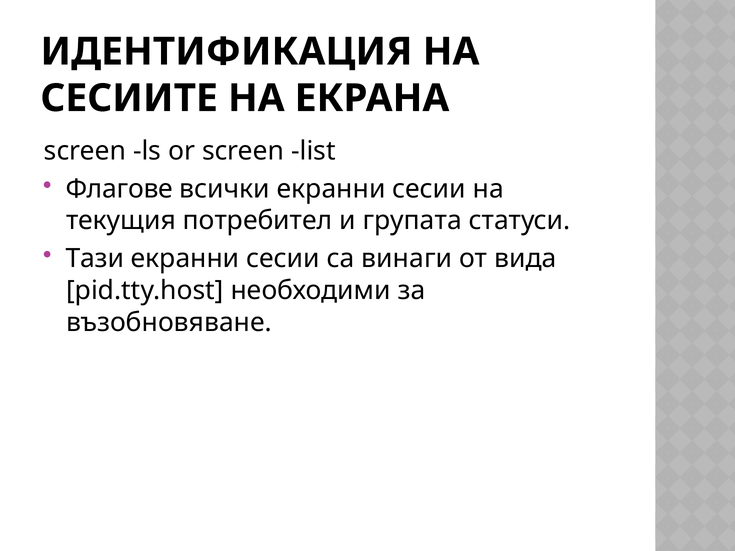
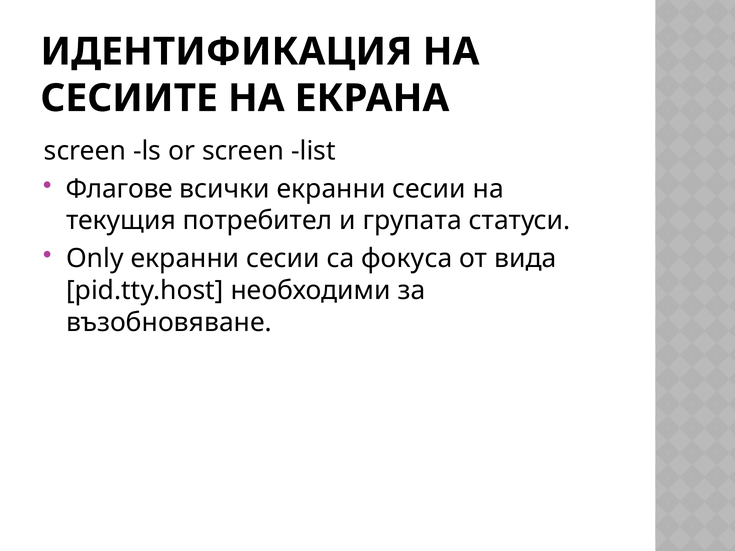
Тази: Тази -> Only (95, 259)
винаги: винаги -> фокуса (407, 259)
